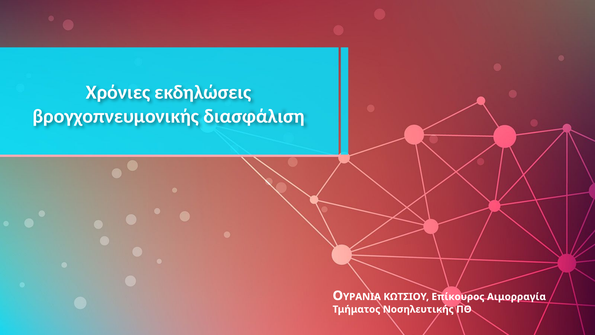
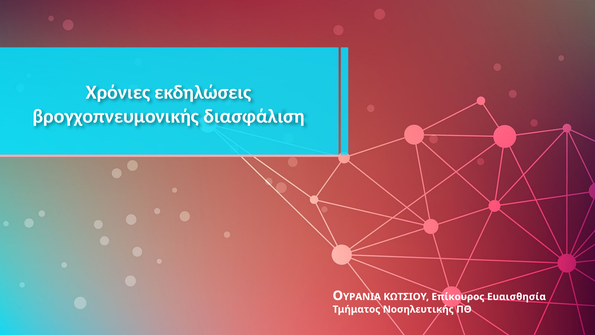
Αιμορραγία: Αιμορραγία -> Ευαισθησία (516, 297)
